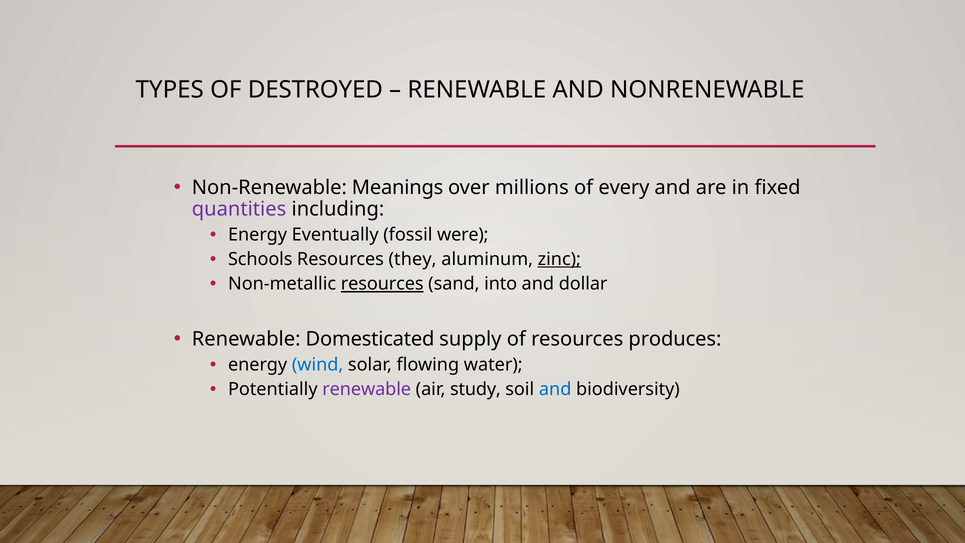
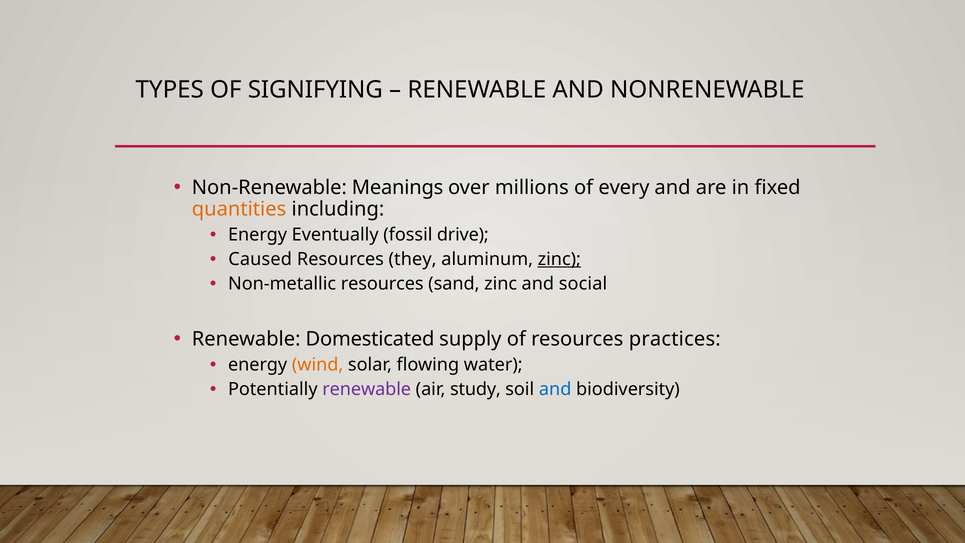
DESTROYED: DESTROYED -> SIGNIFYING (315, 90)
quantities colour: purple -> orange (239, 209)
were: were -> drive (463, 235)
Schools: Schools -> Caused (260, 259)
resources underline: present -> none (382, 284)
sand into: into -> zinc (501, 284)
dollar: dollar -> social (583, 284)
produces: produces -> practices (675, 339)
wind colour: blue -> orange (318, 365)
